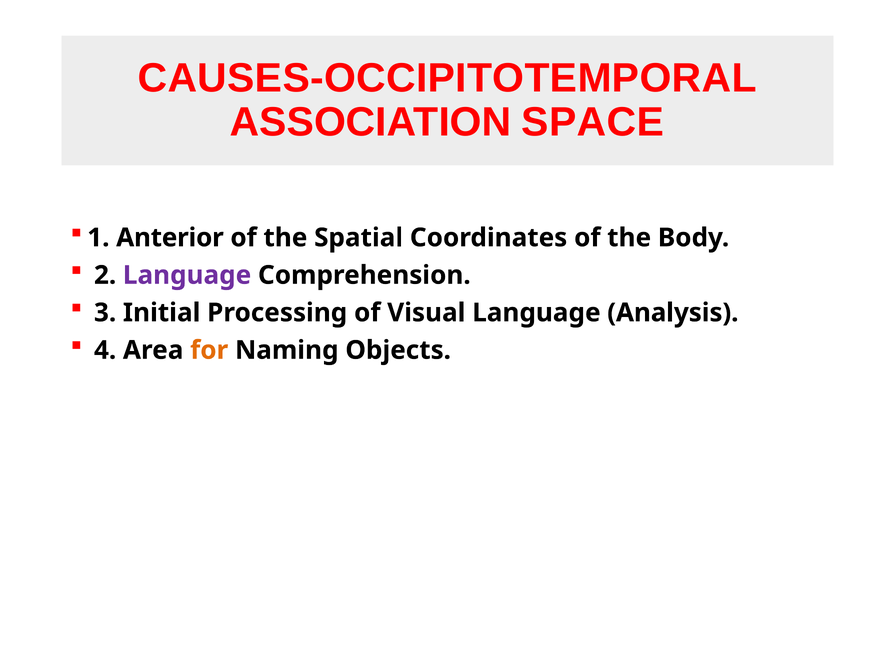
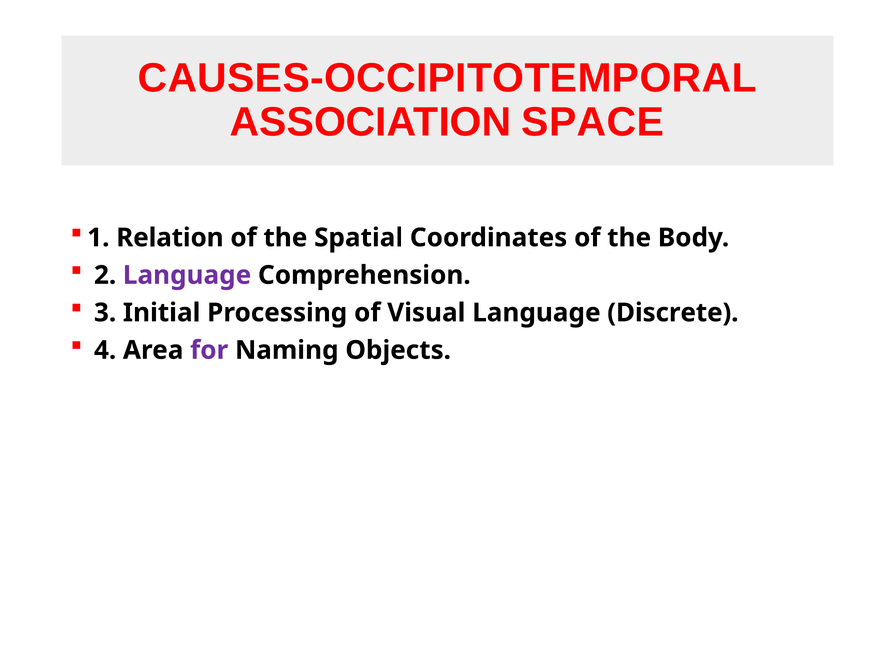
Anterior: Anterior -> Relation (170, 238)
Analysis: Analysis -> Discrete (673, 313)
for colour: orange -> purple (209, 350)
